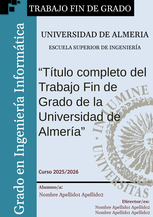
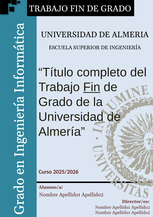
Fin underline: none -> present (92, 87)
